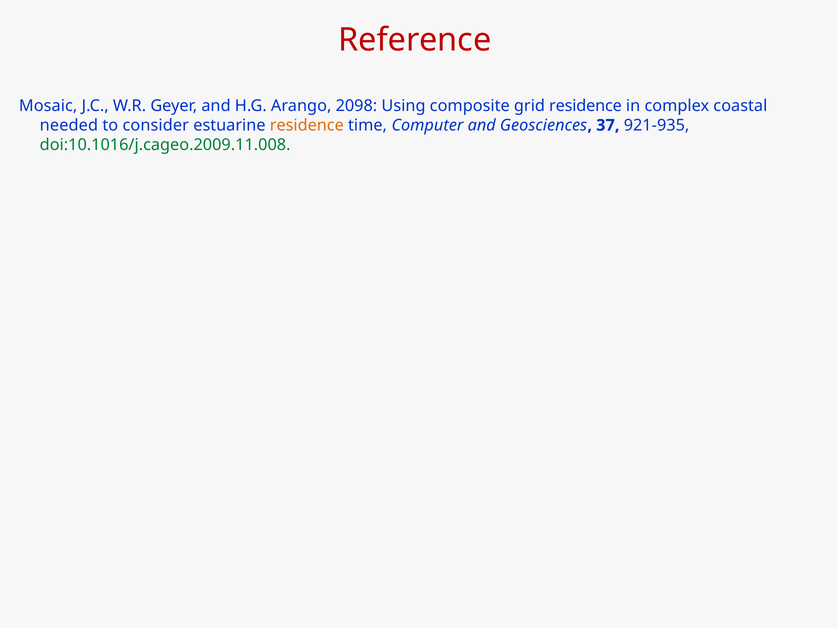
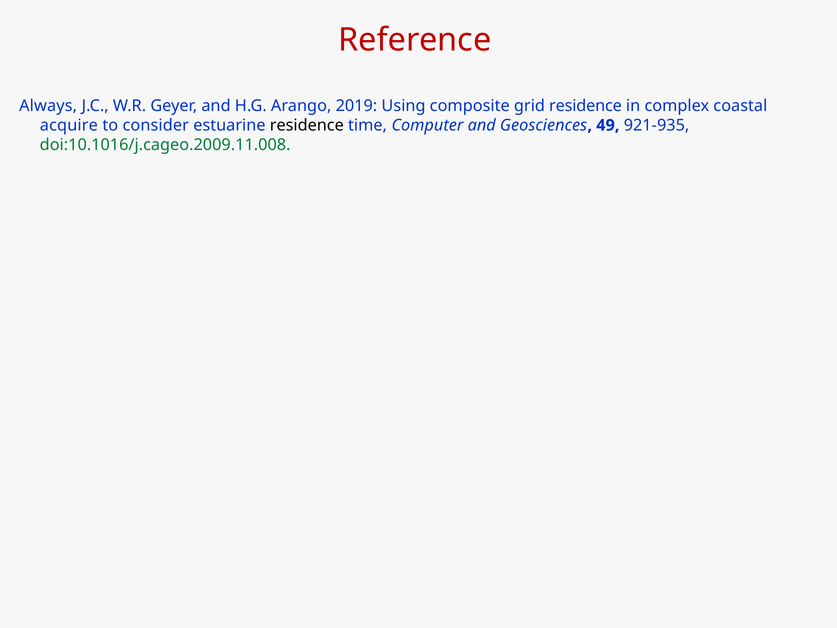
Mosaic: Mosaic -> Always (48, 106)
2098: 2098 -> 2019 (356, 106)
needed: needed -> acquire (69, 125)
residence colour: orange -> black (307, 125)
37: 37 -> 49 (608, 125)
